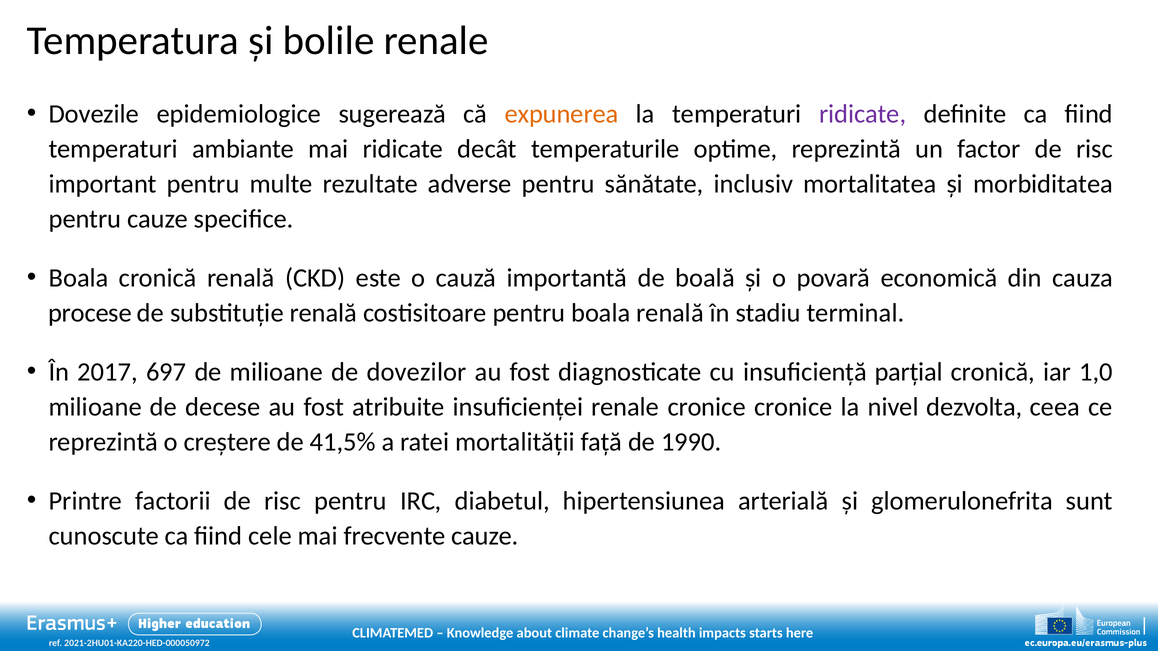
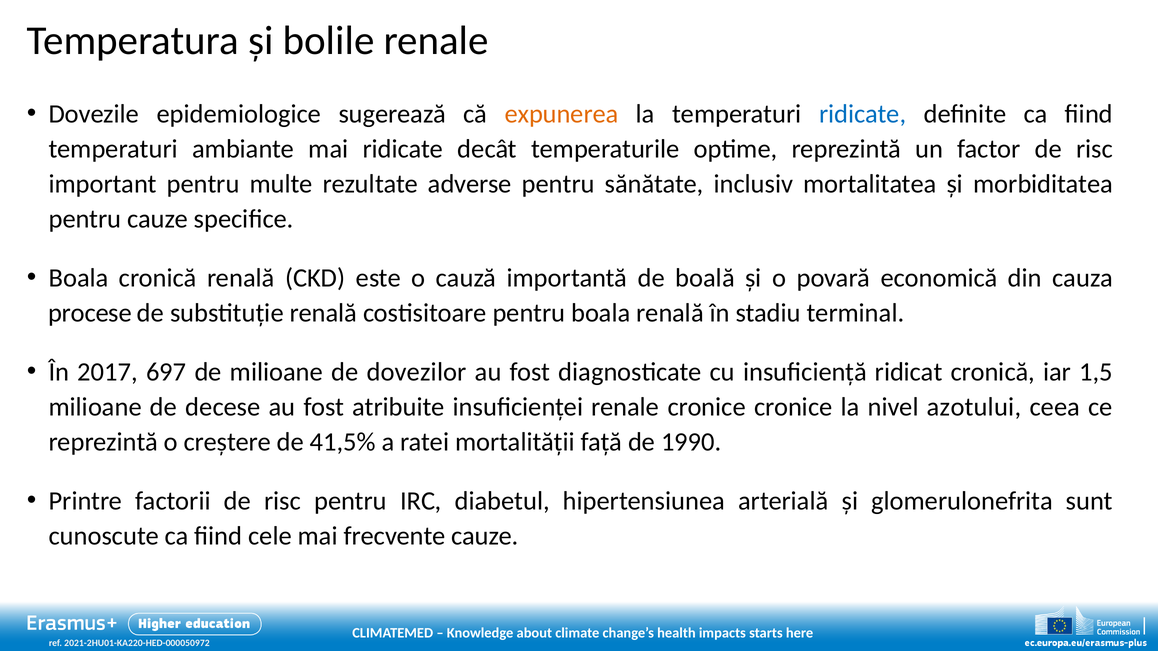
ridicate colour: purple -> blue (863, 114)
parțial: parțial -> ridicat (909, 372)
1,0: 1,0 -> 1,5 (1096, 372)
dezvolta: dezvolta -> azotului (974, 407)
